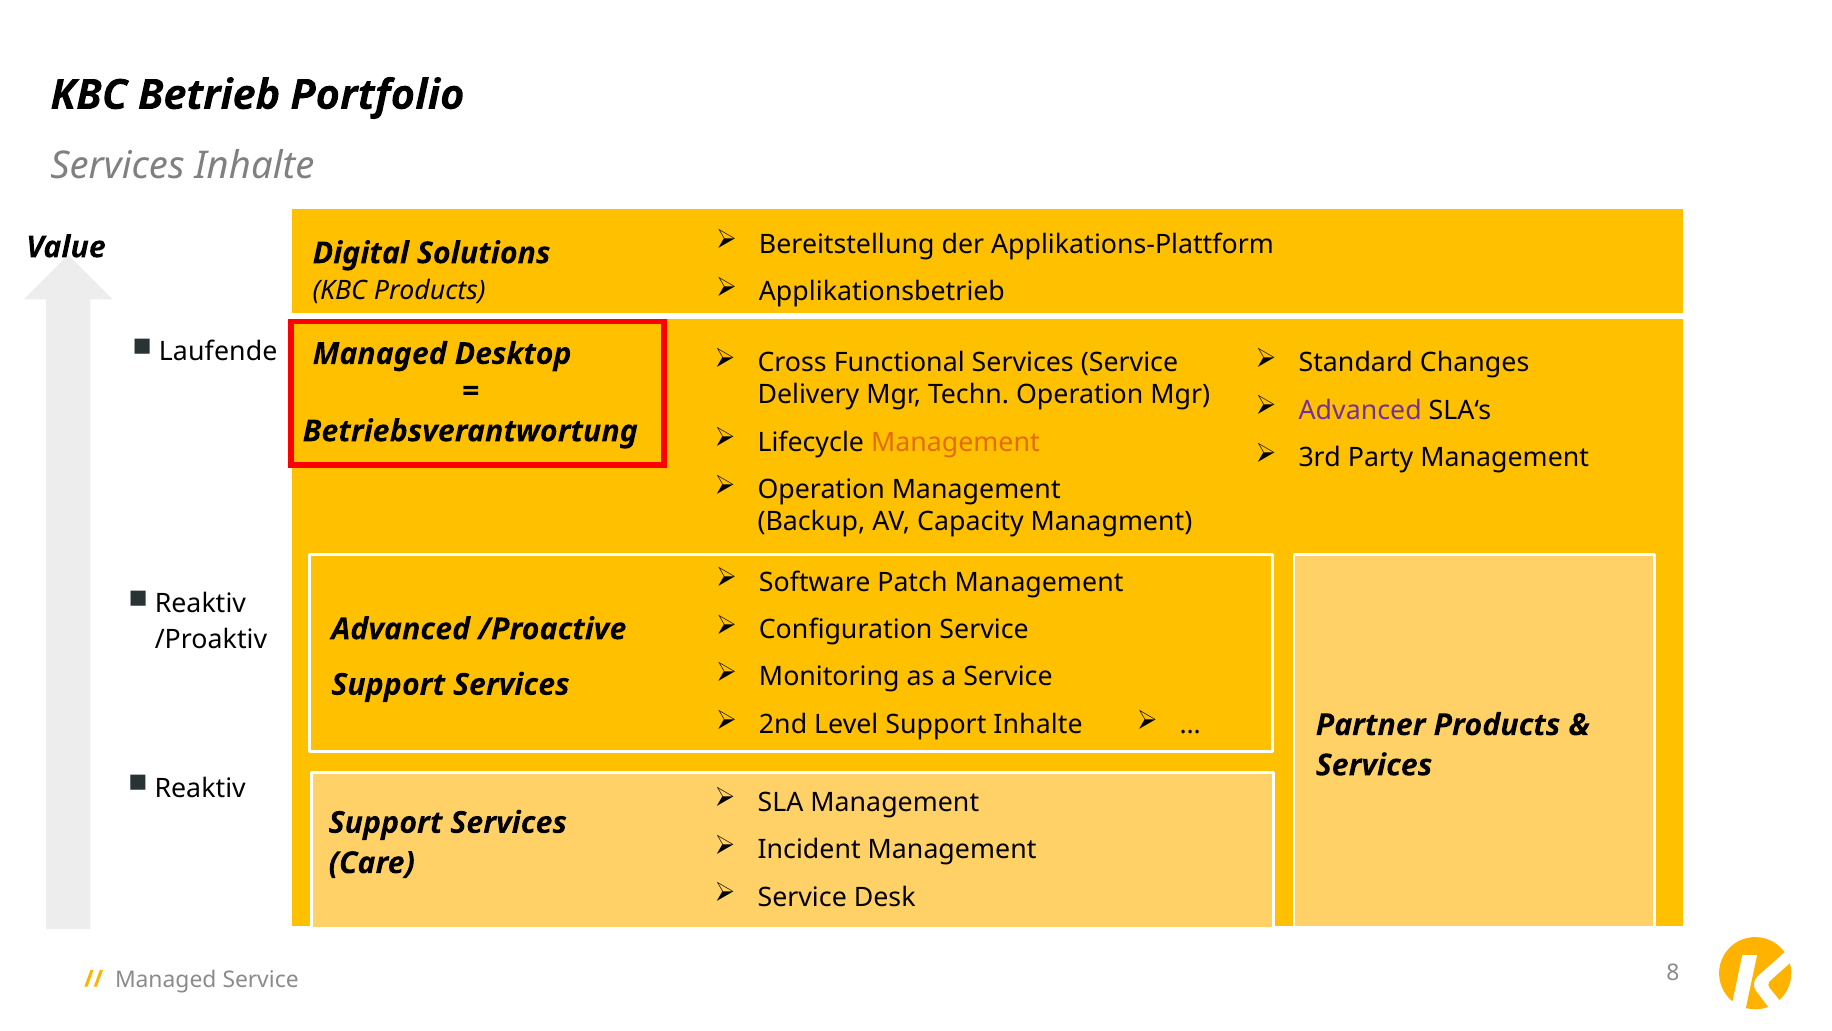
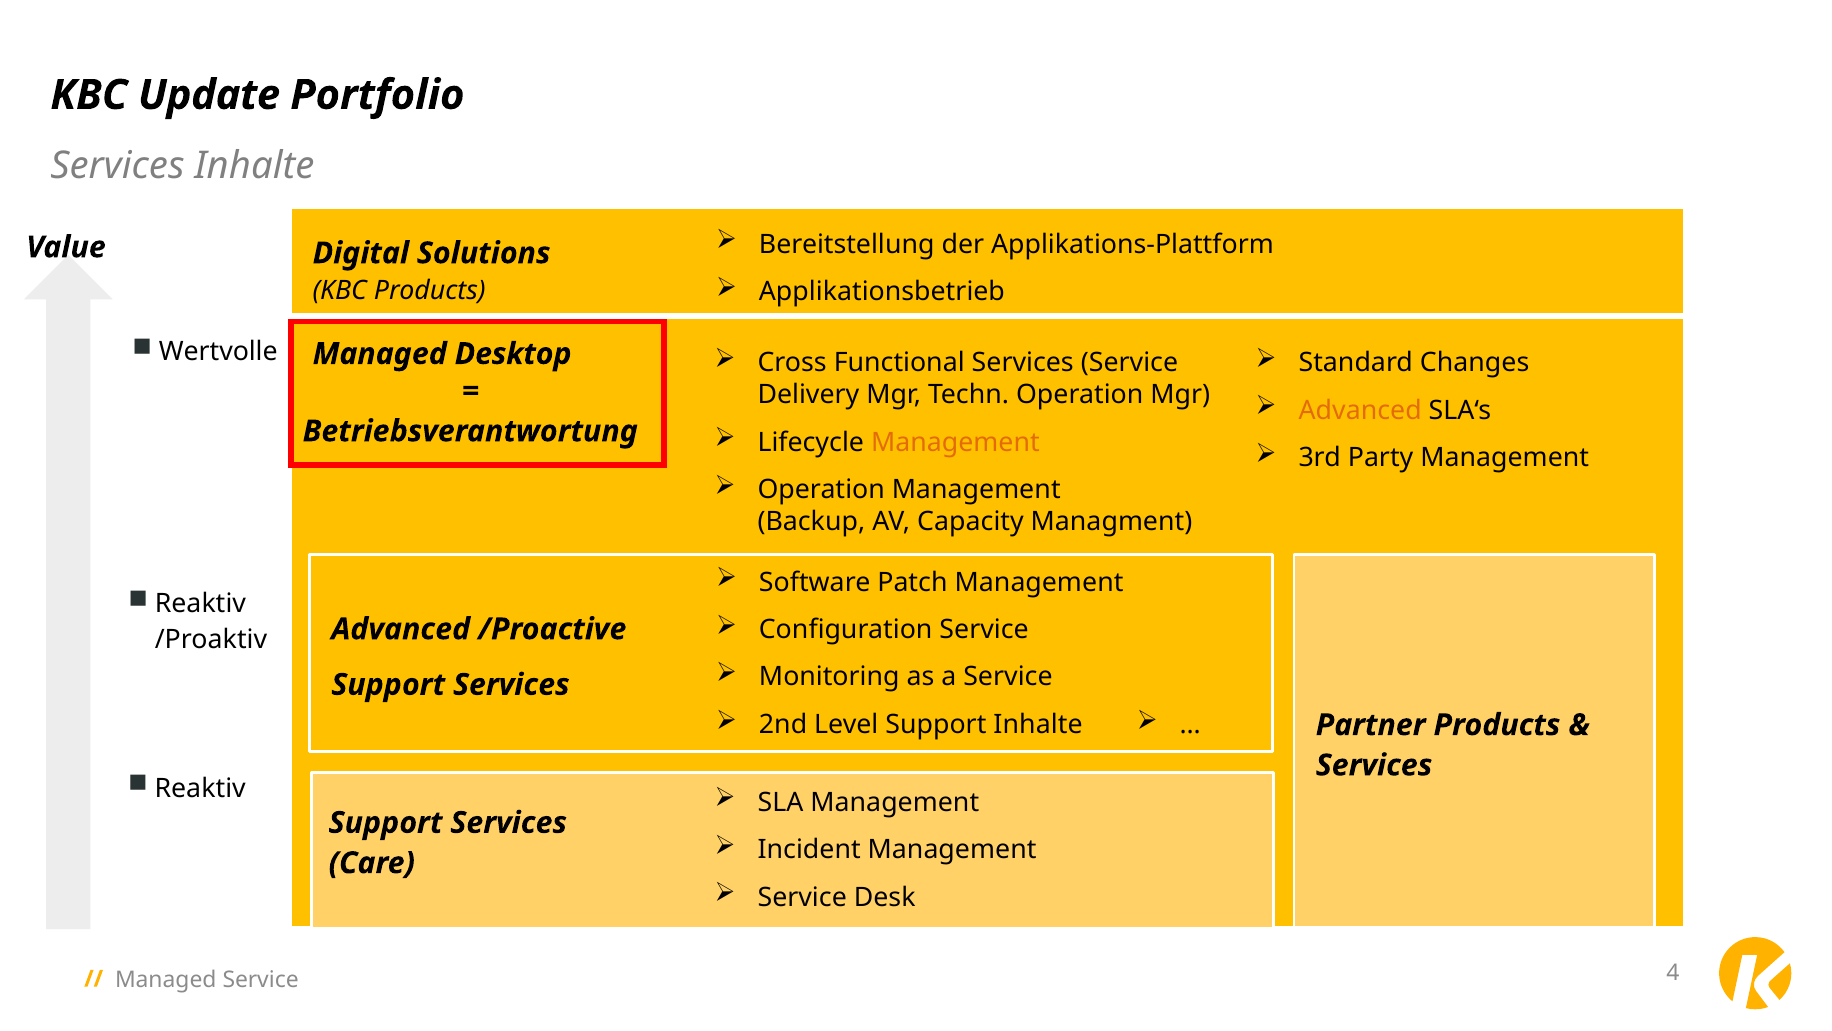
Betrieb: Betrieb -> Update (209, 95)
Laufende: Laufende -> Wertvolle (218, 352)
Advanced colour: purple -> orange (1360, 410)
8: 8 -> 4 (1673, 973)
